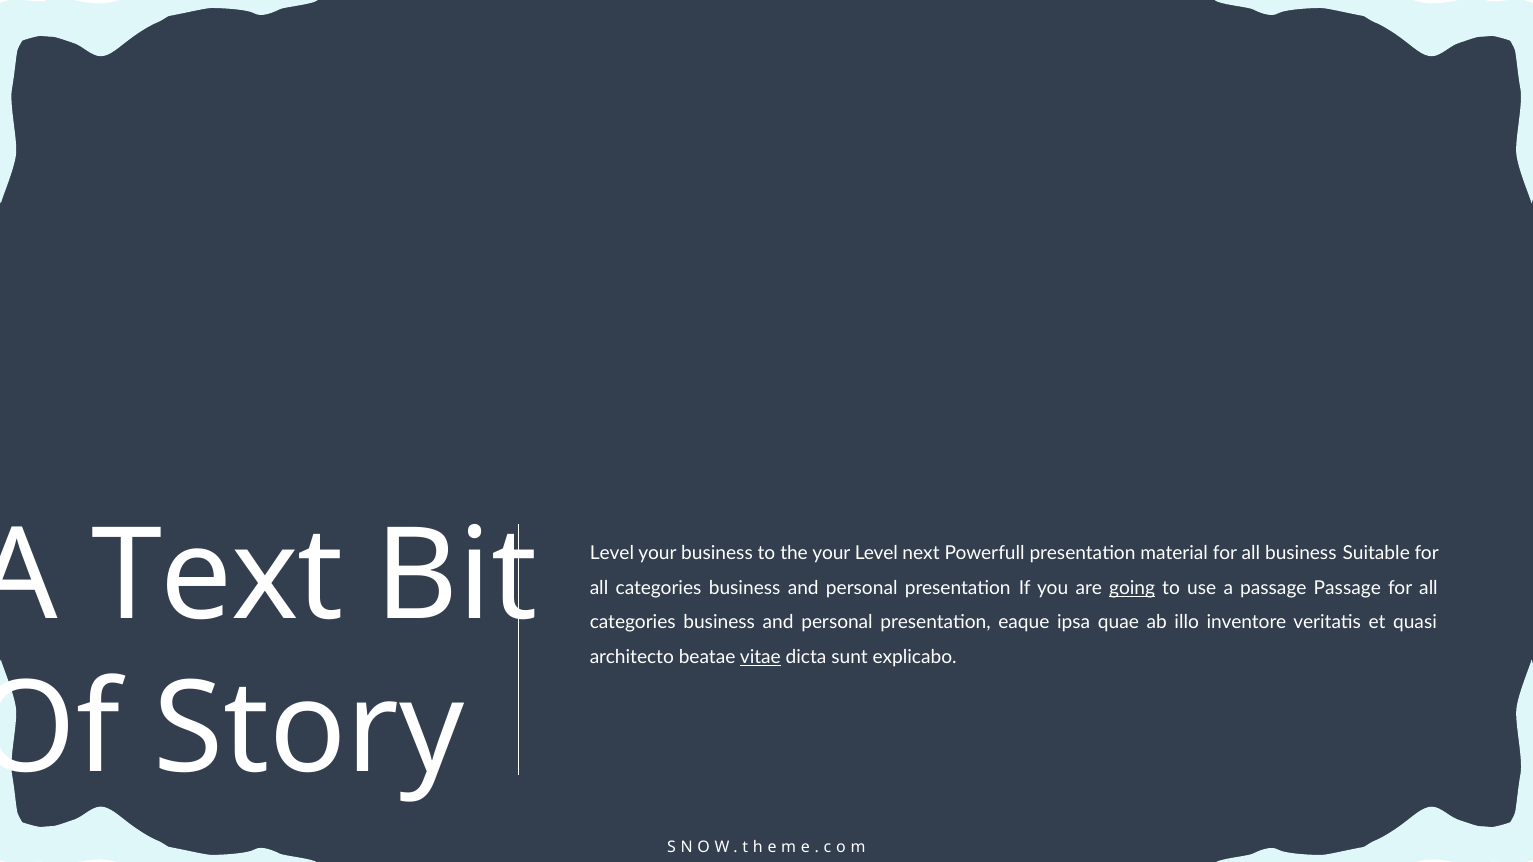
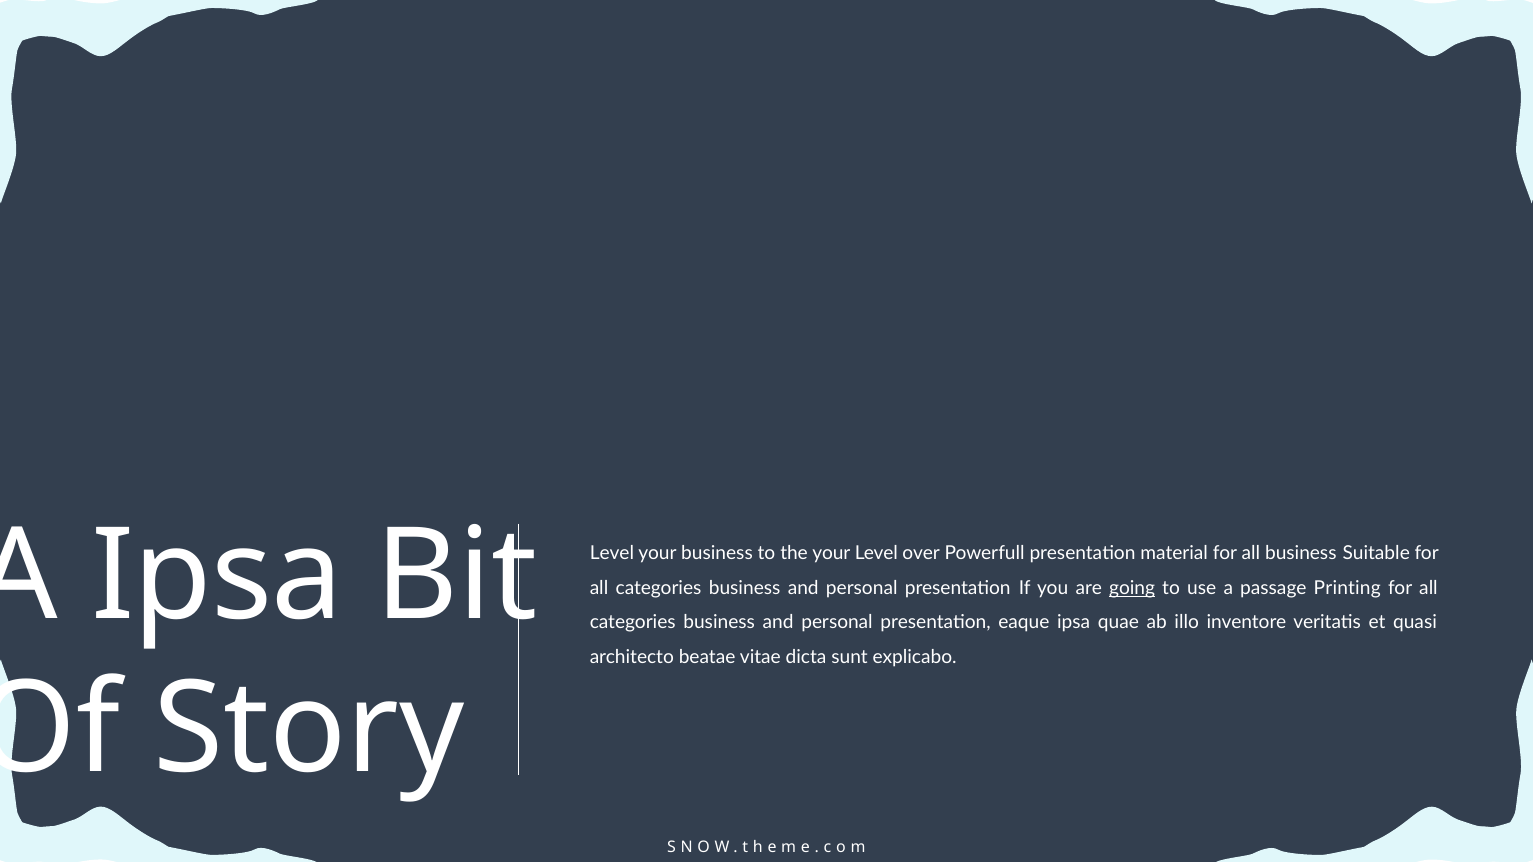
Text: Text -> Ipsa (217, 576)
next: next -> over (921, 554)
passage Passage: Passage -> Printing (1347, 588)
vitae underline: present -> none (760, 657)
